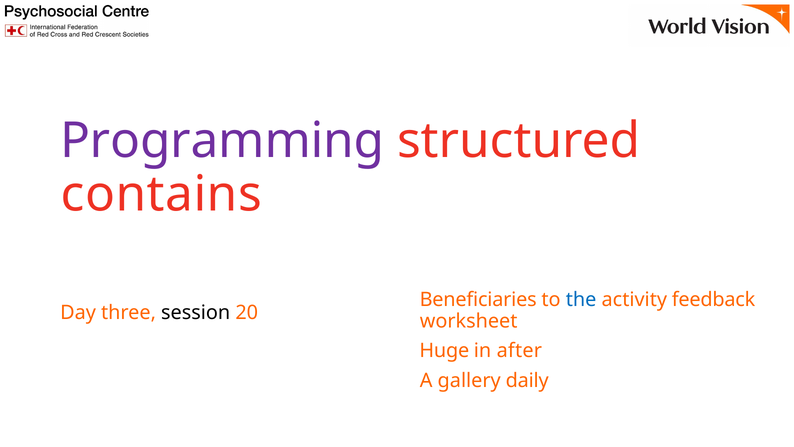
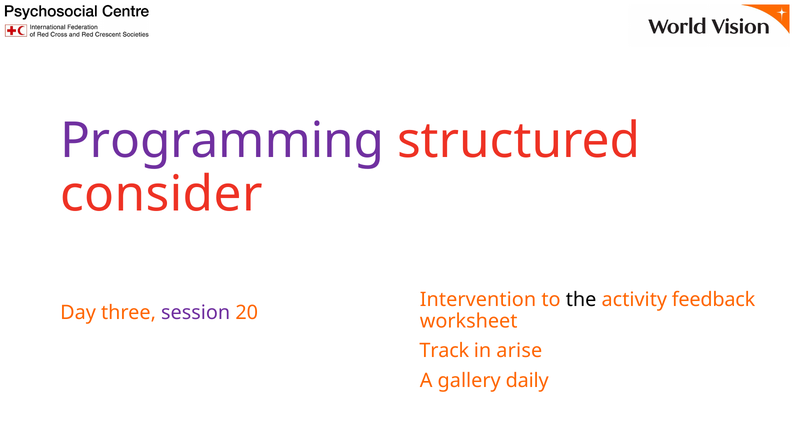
contains: contains -> consider (161, 194)
Beneficiaries: Beneficiaries -> Intervention (478, 299)
the colour: blue -> black (581, 299)
session colour: black -> purple (196, 312)
Huge: Huge -> Track (444, 350)
after: after -> arise (519, 350)
